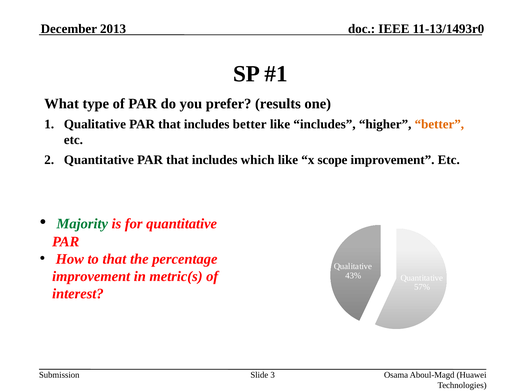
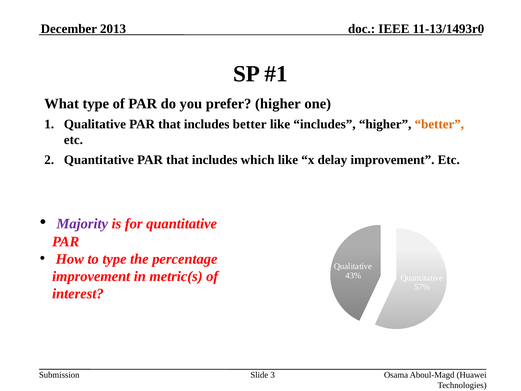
prefer results: results -> higher (278, 104)
scope: scope -> delay (332, 160)
Majority colour: green -> purple (82, 224)
to that: that -> type (114, 259)
